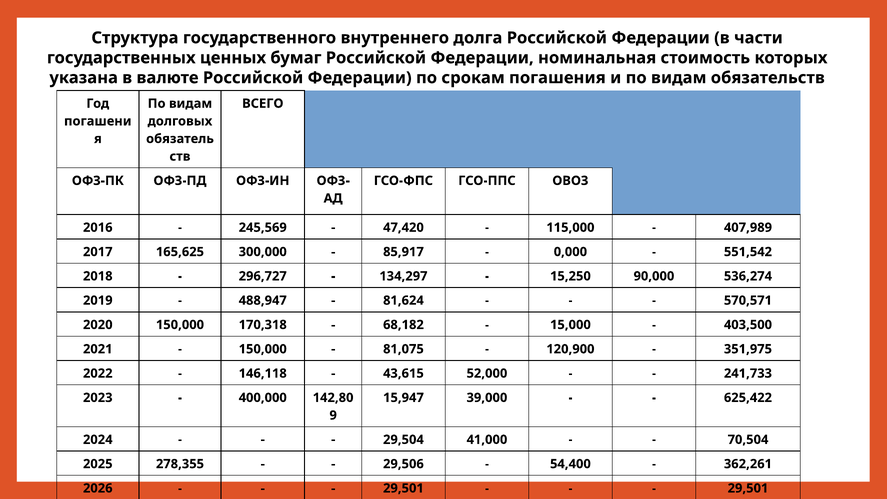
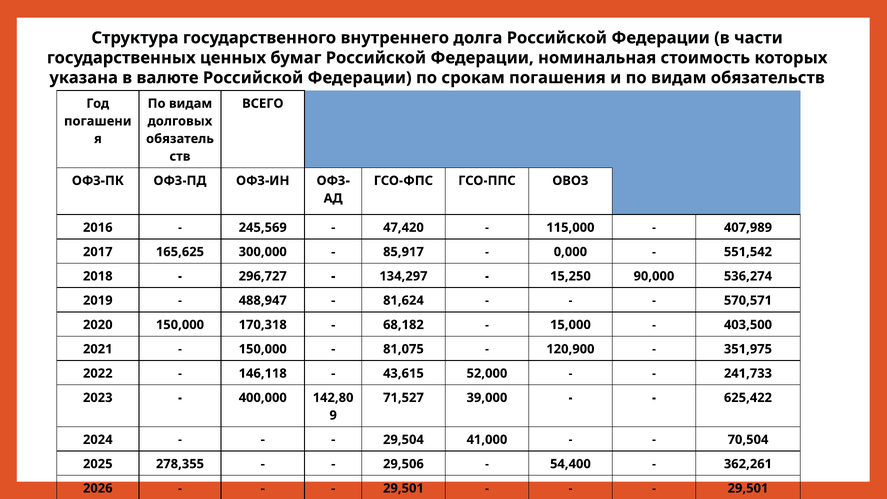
15,947: 15,947 -> 71,527 (403, 398)
